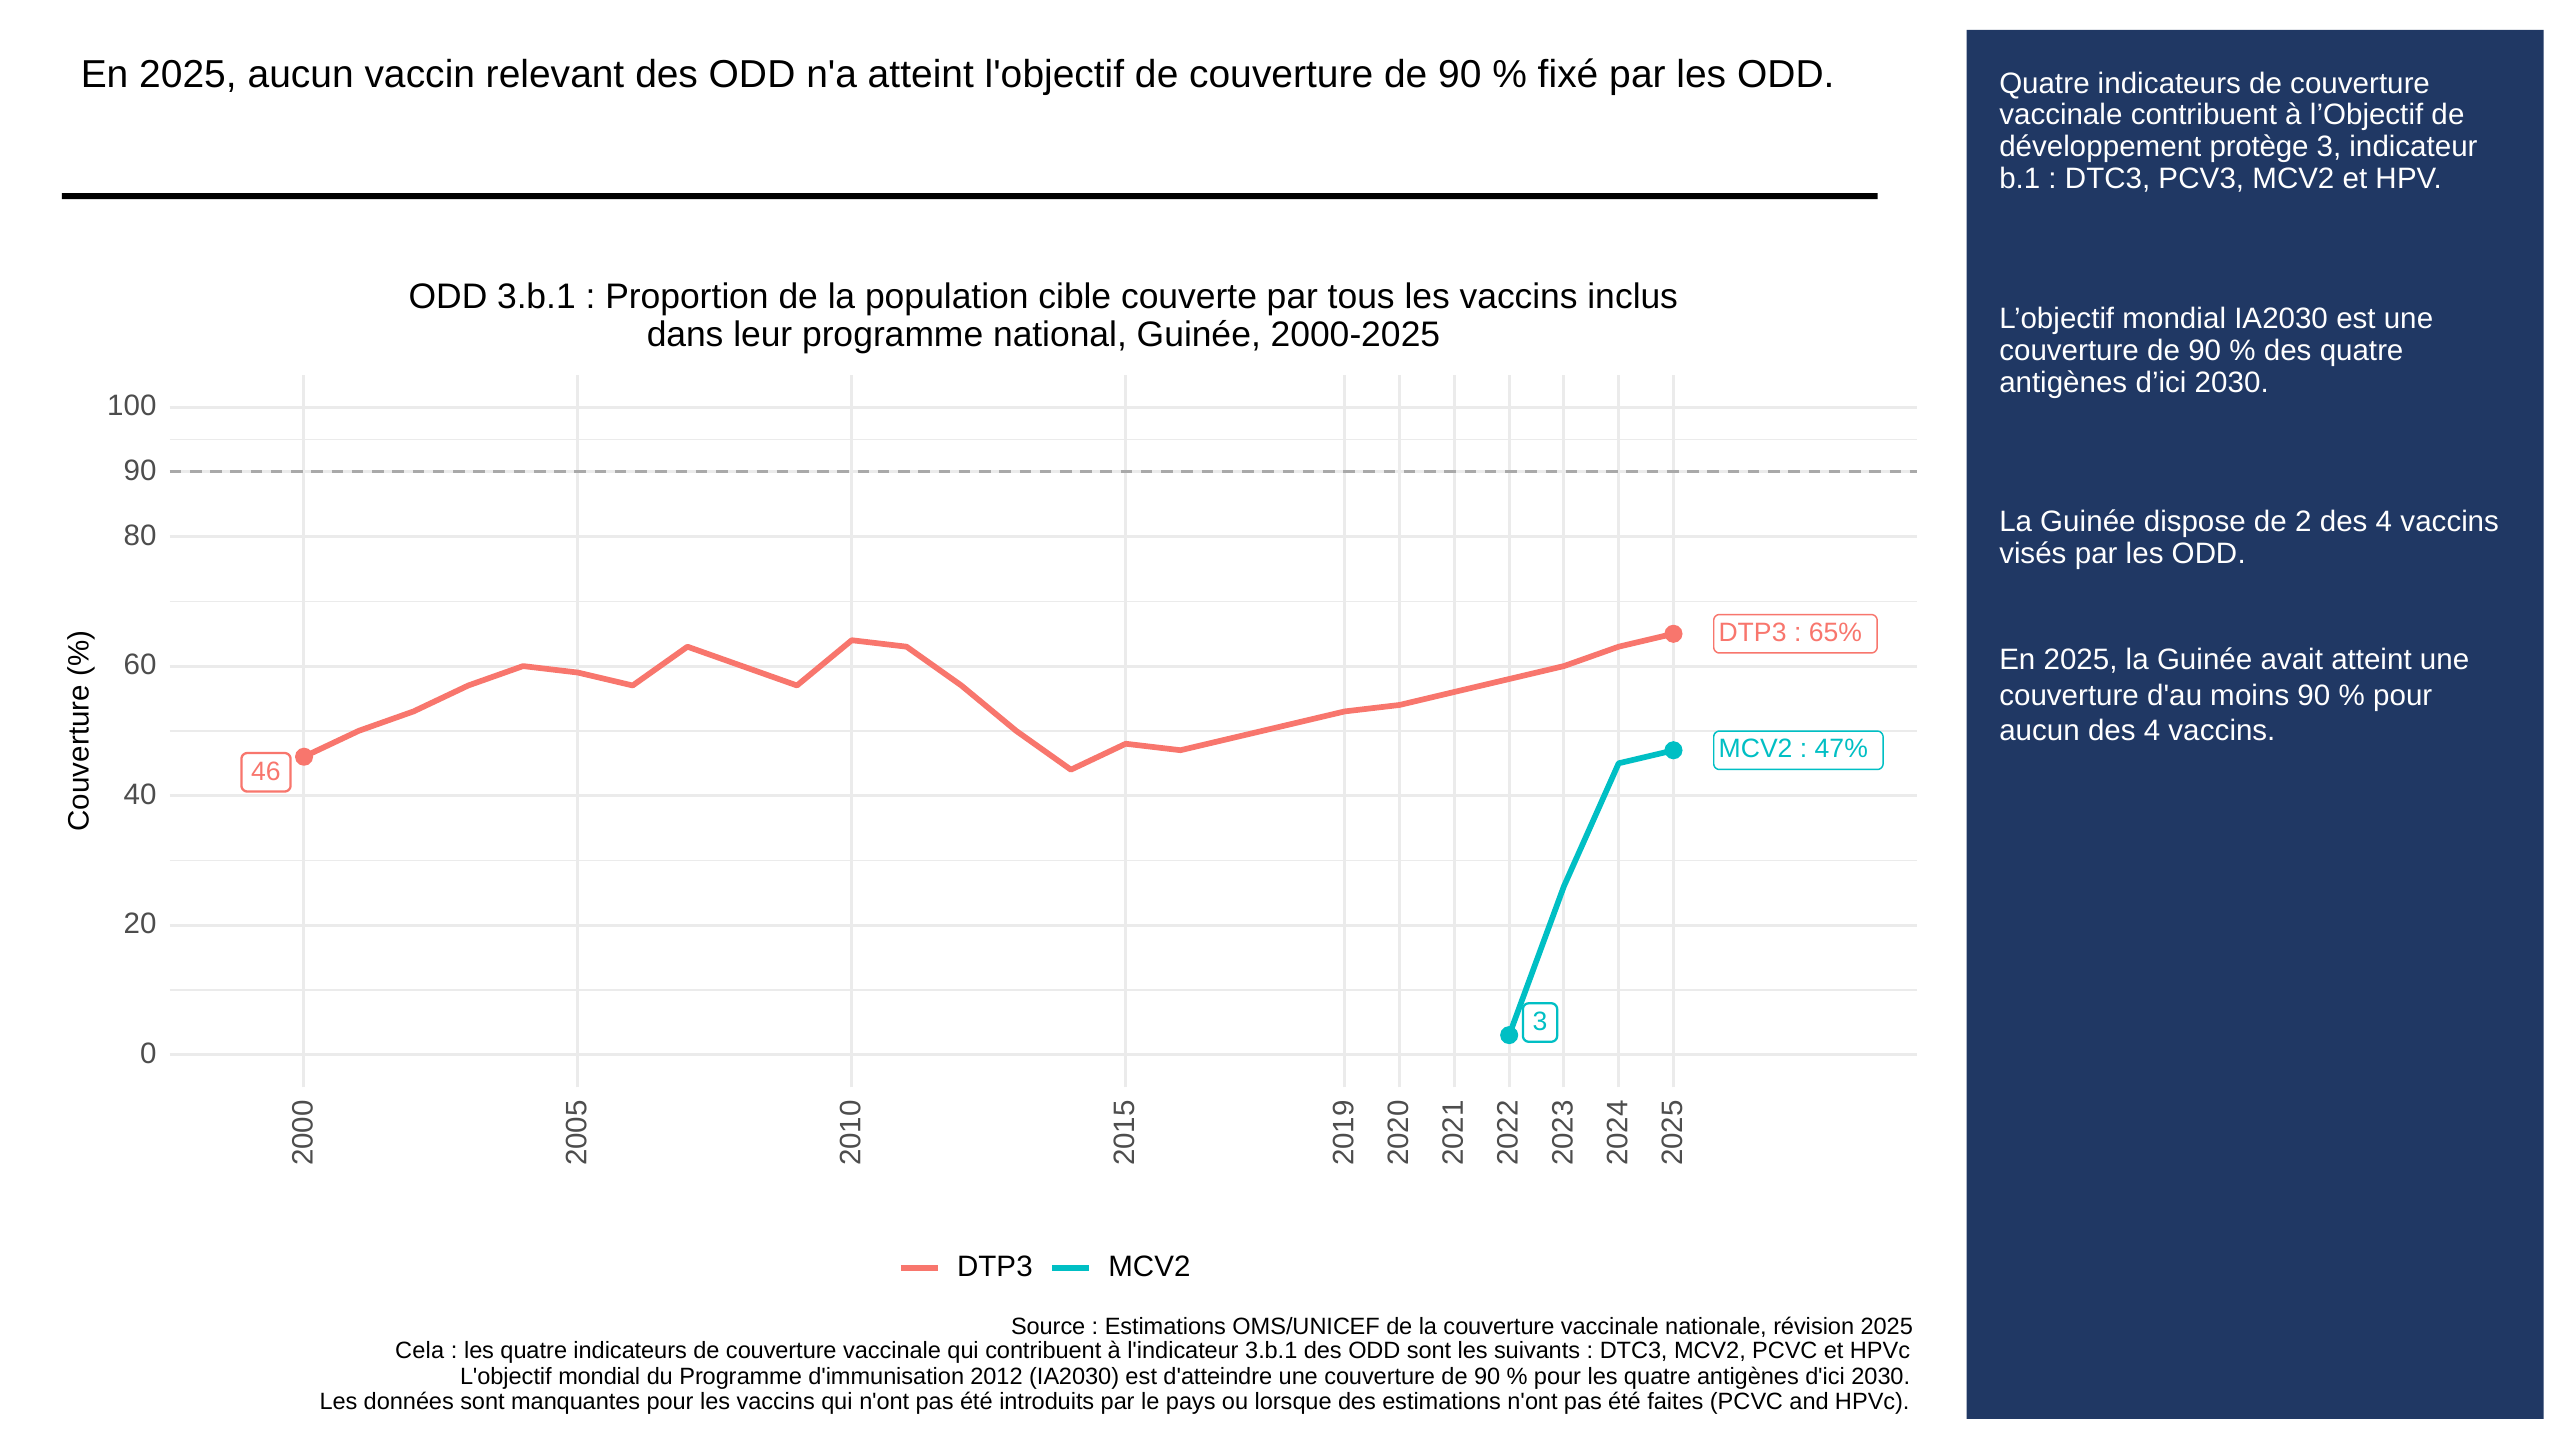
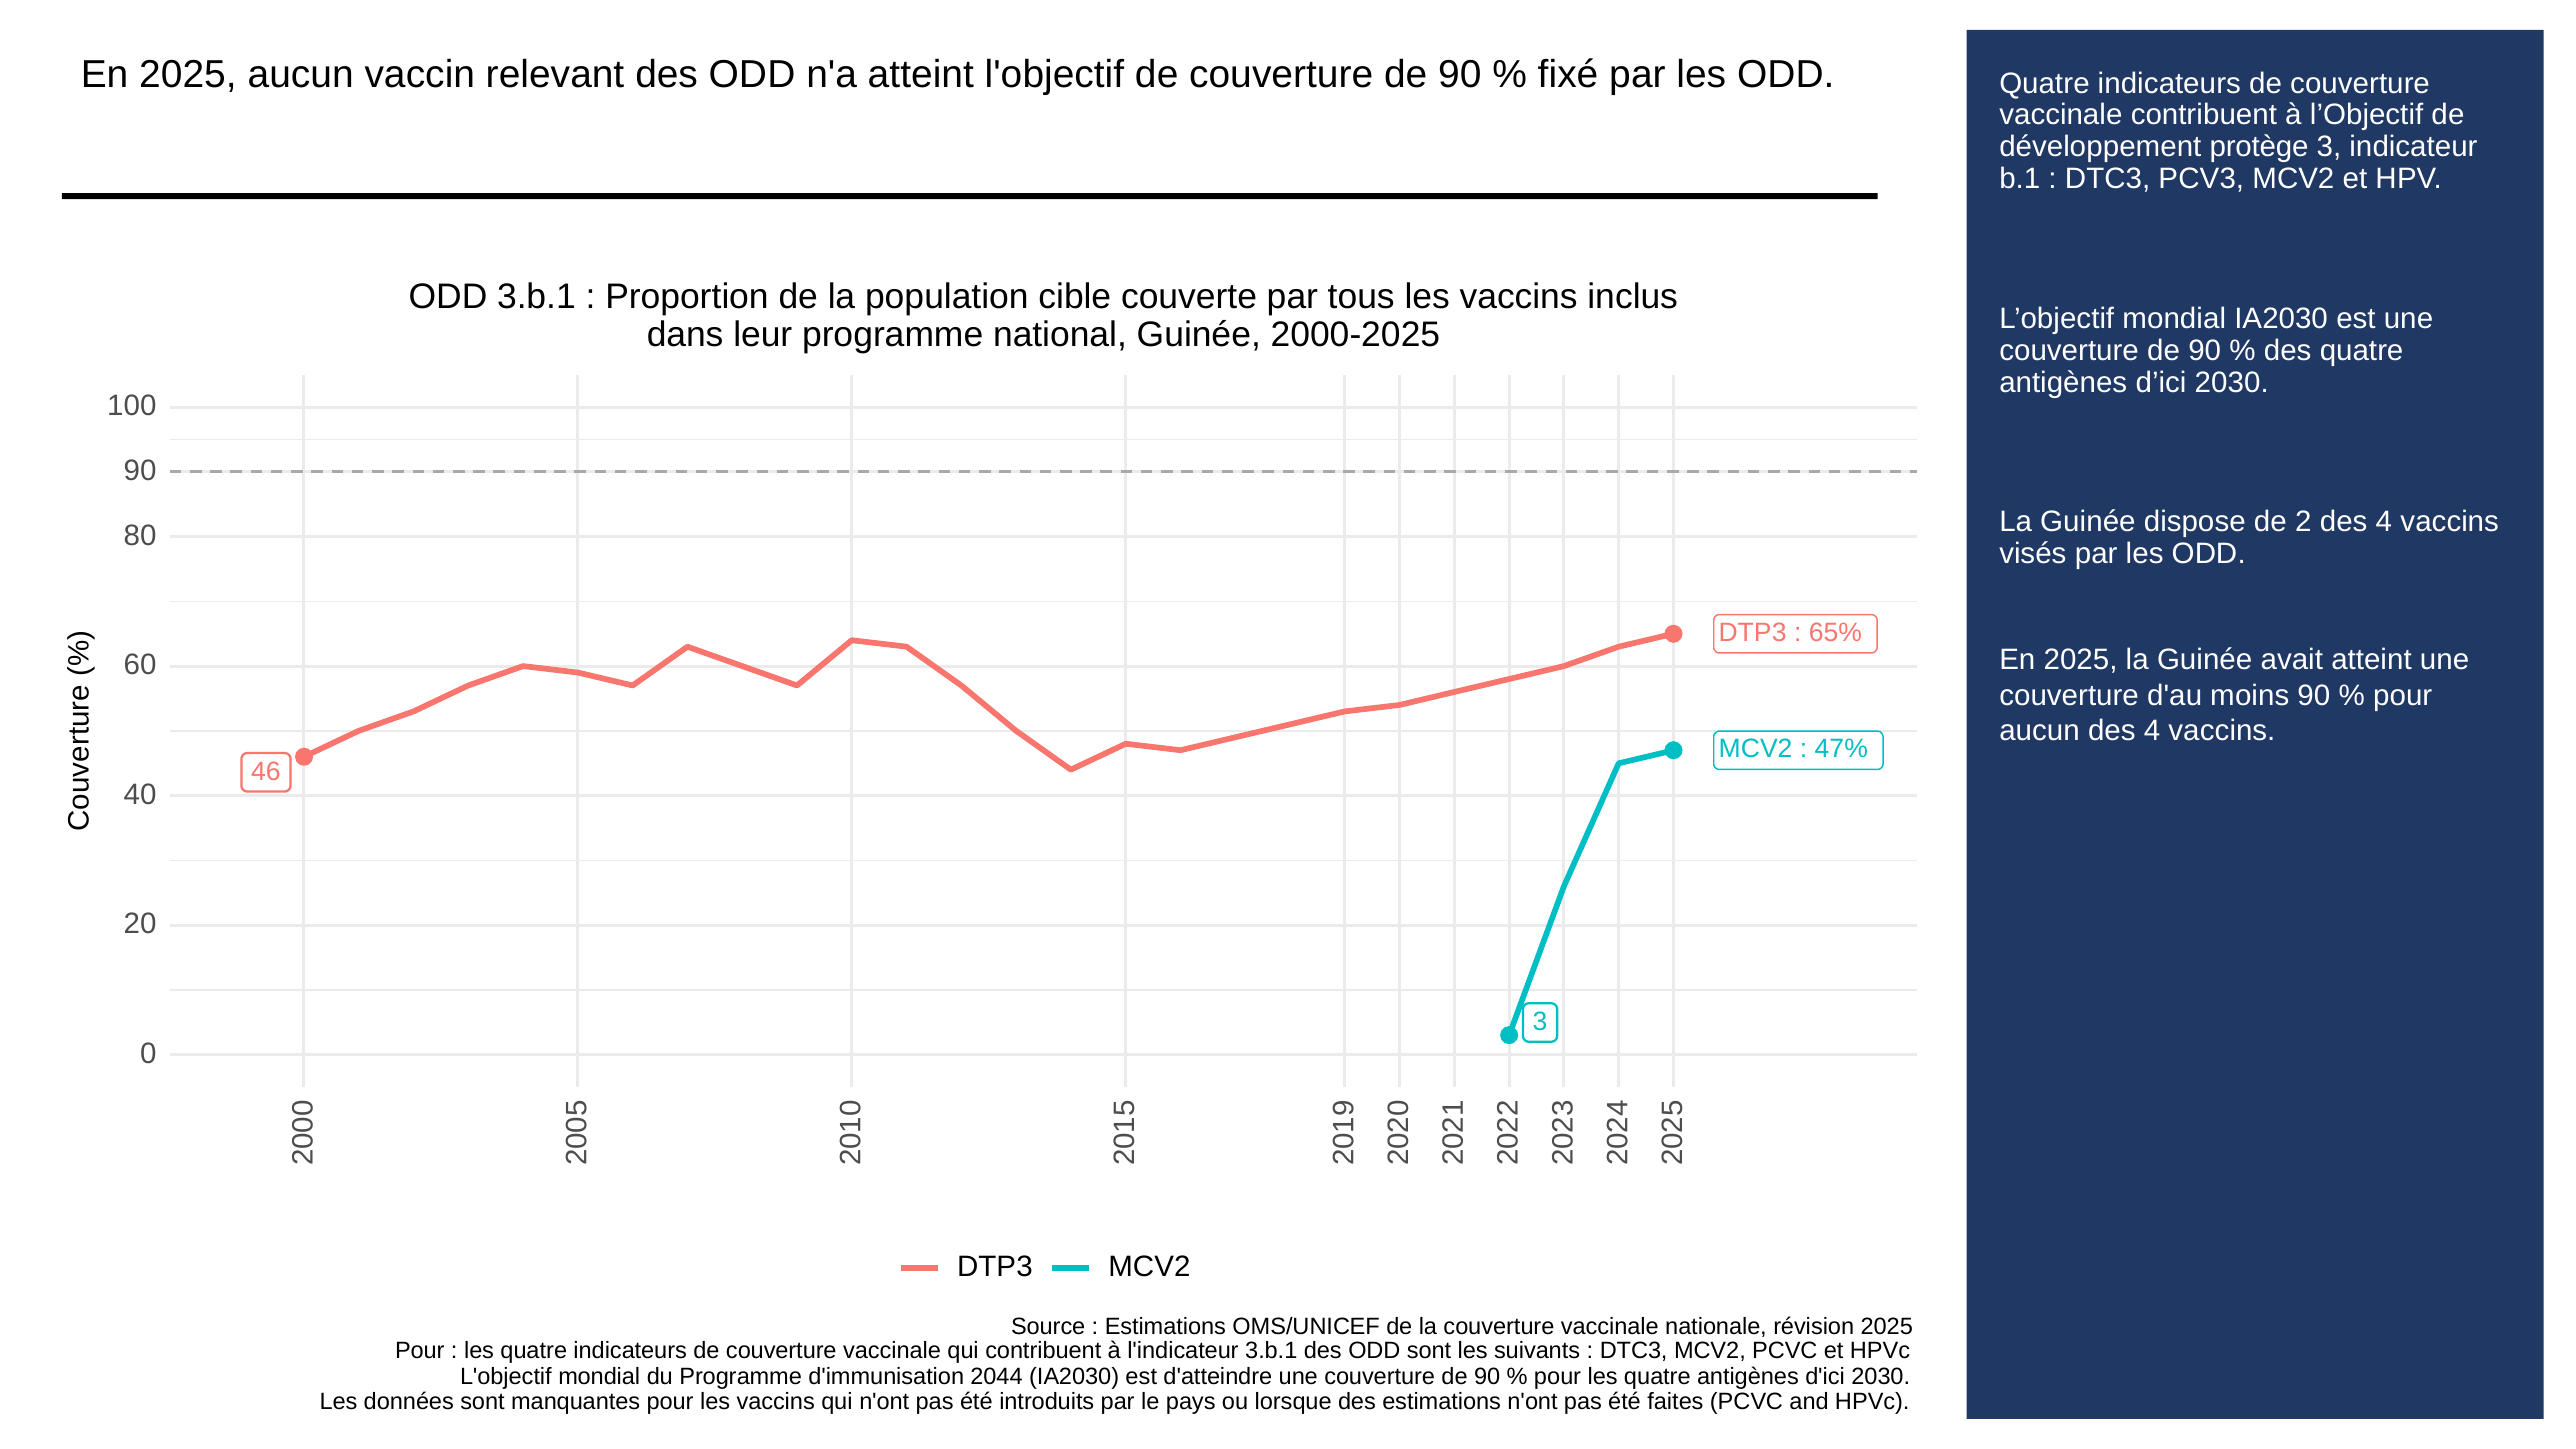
Cela: Cela -> Pour (420, 1351)
2012: 2012 -> 2044 (996, 1377)
